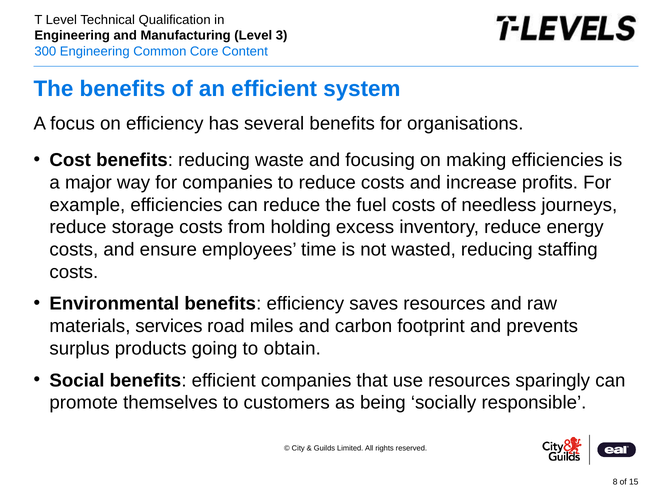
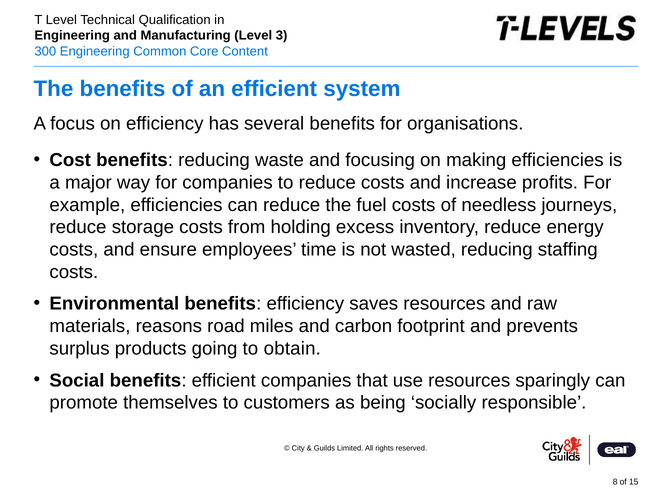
services: services -> reasons (169, 326)
